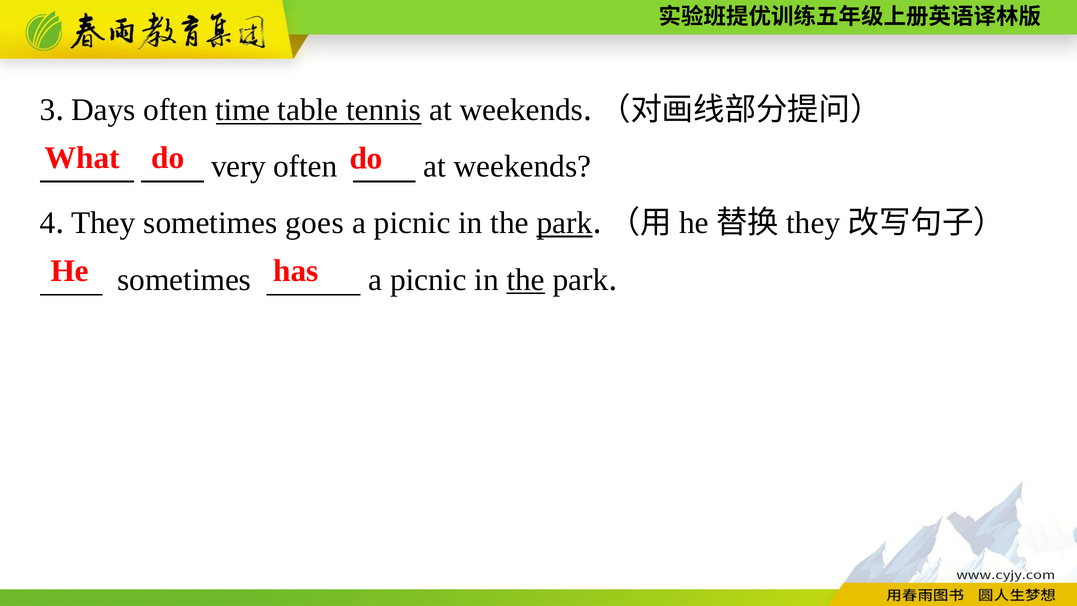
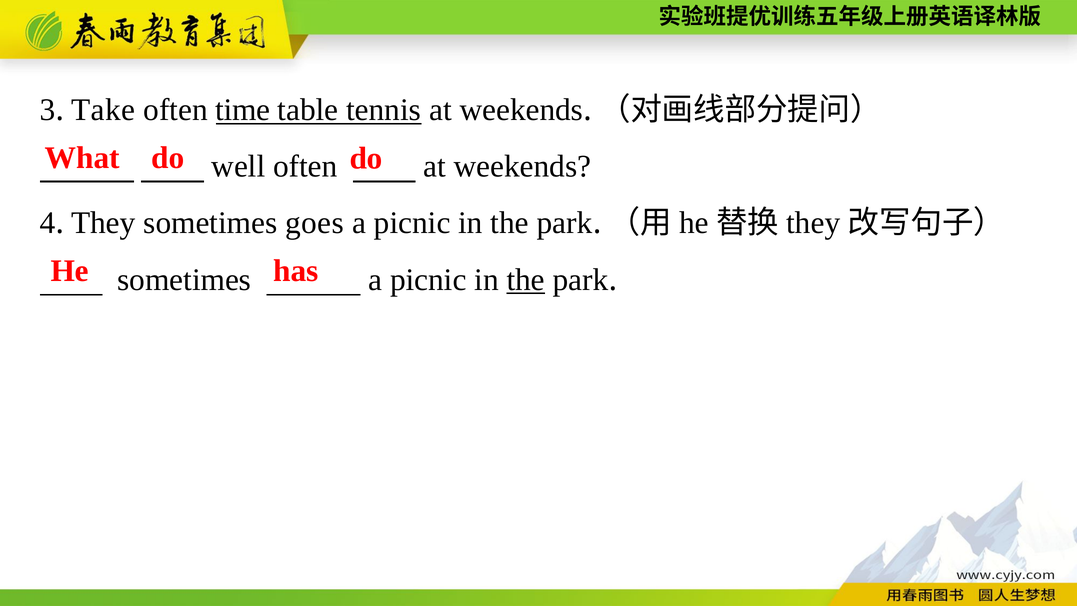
Days: Days -> Take (103, 110)
very: very -> well (238, 166)
park underline: present -> none (564, 223)
